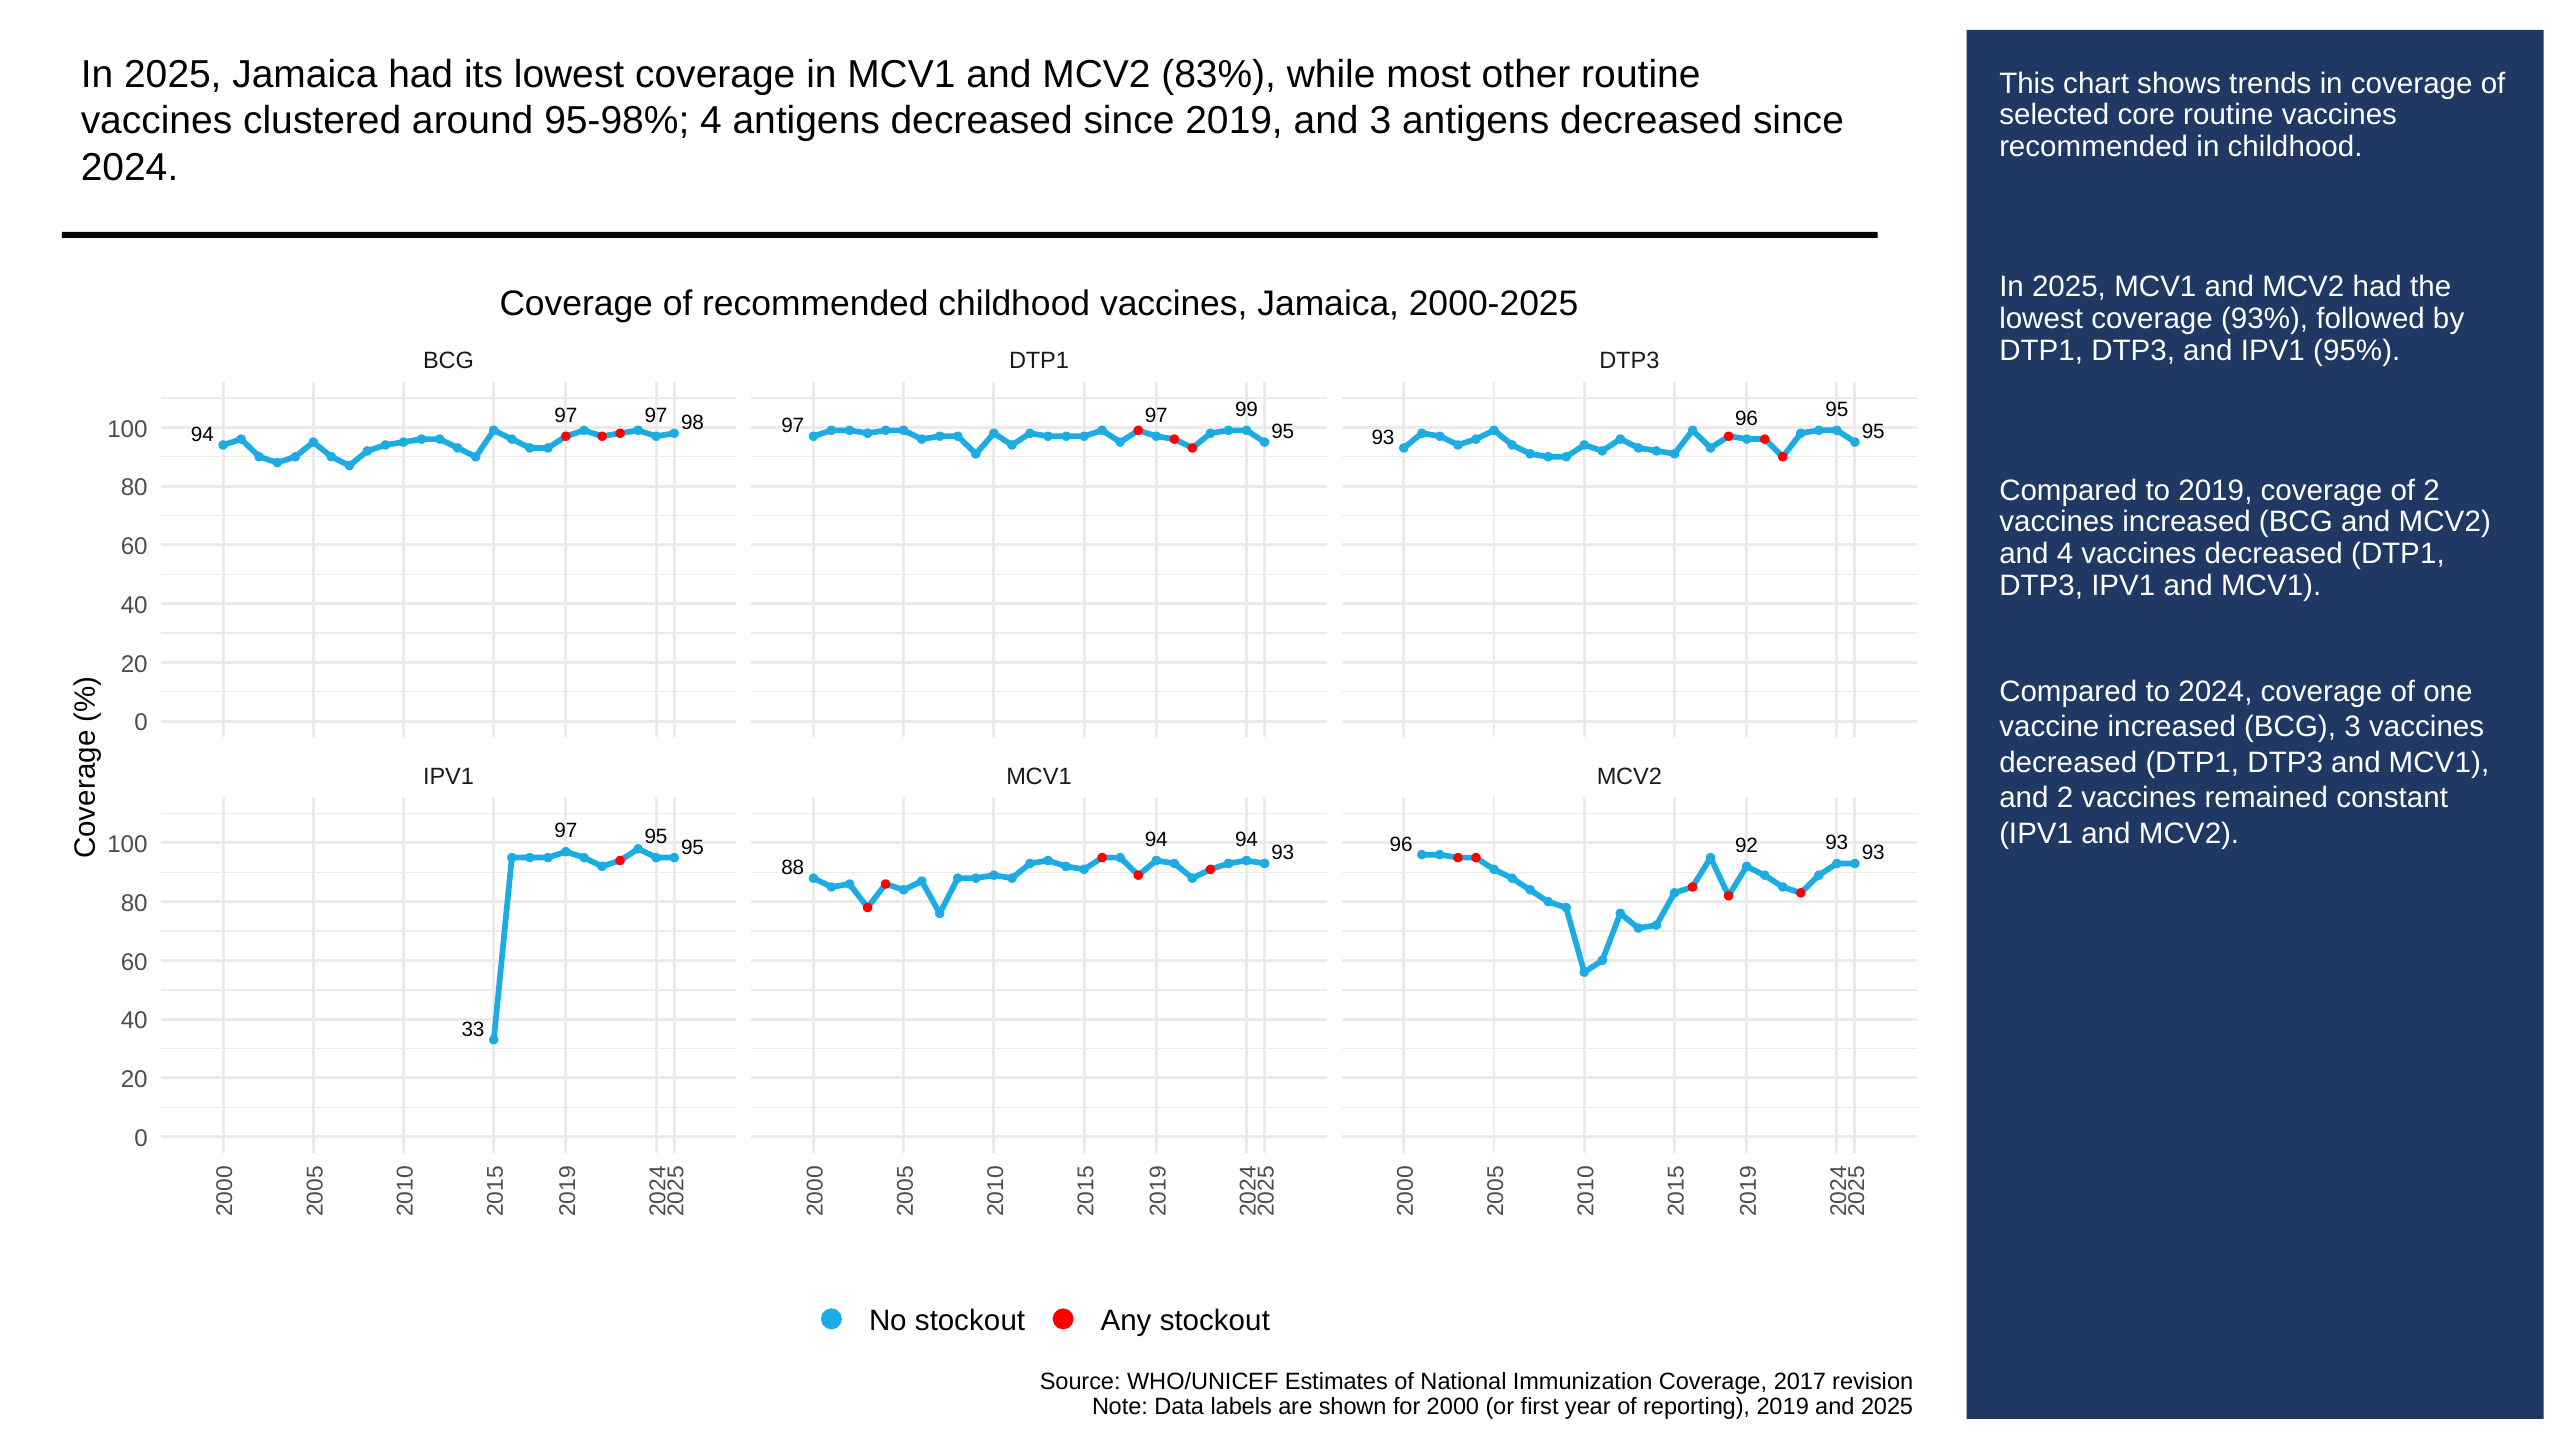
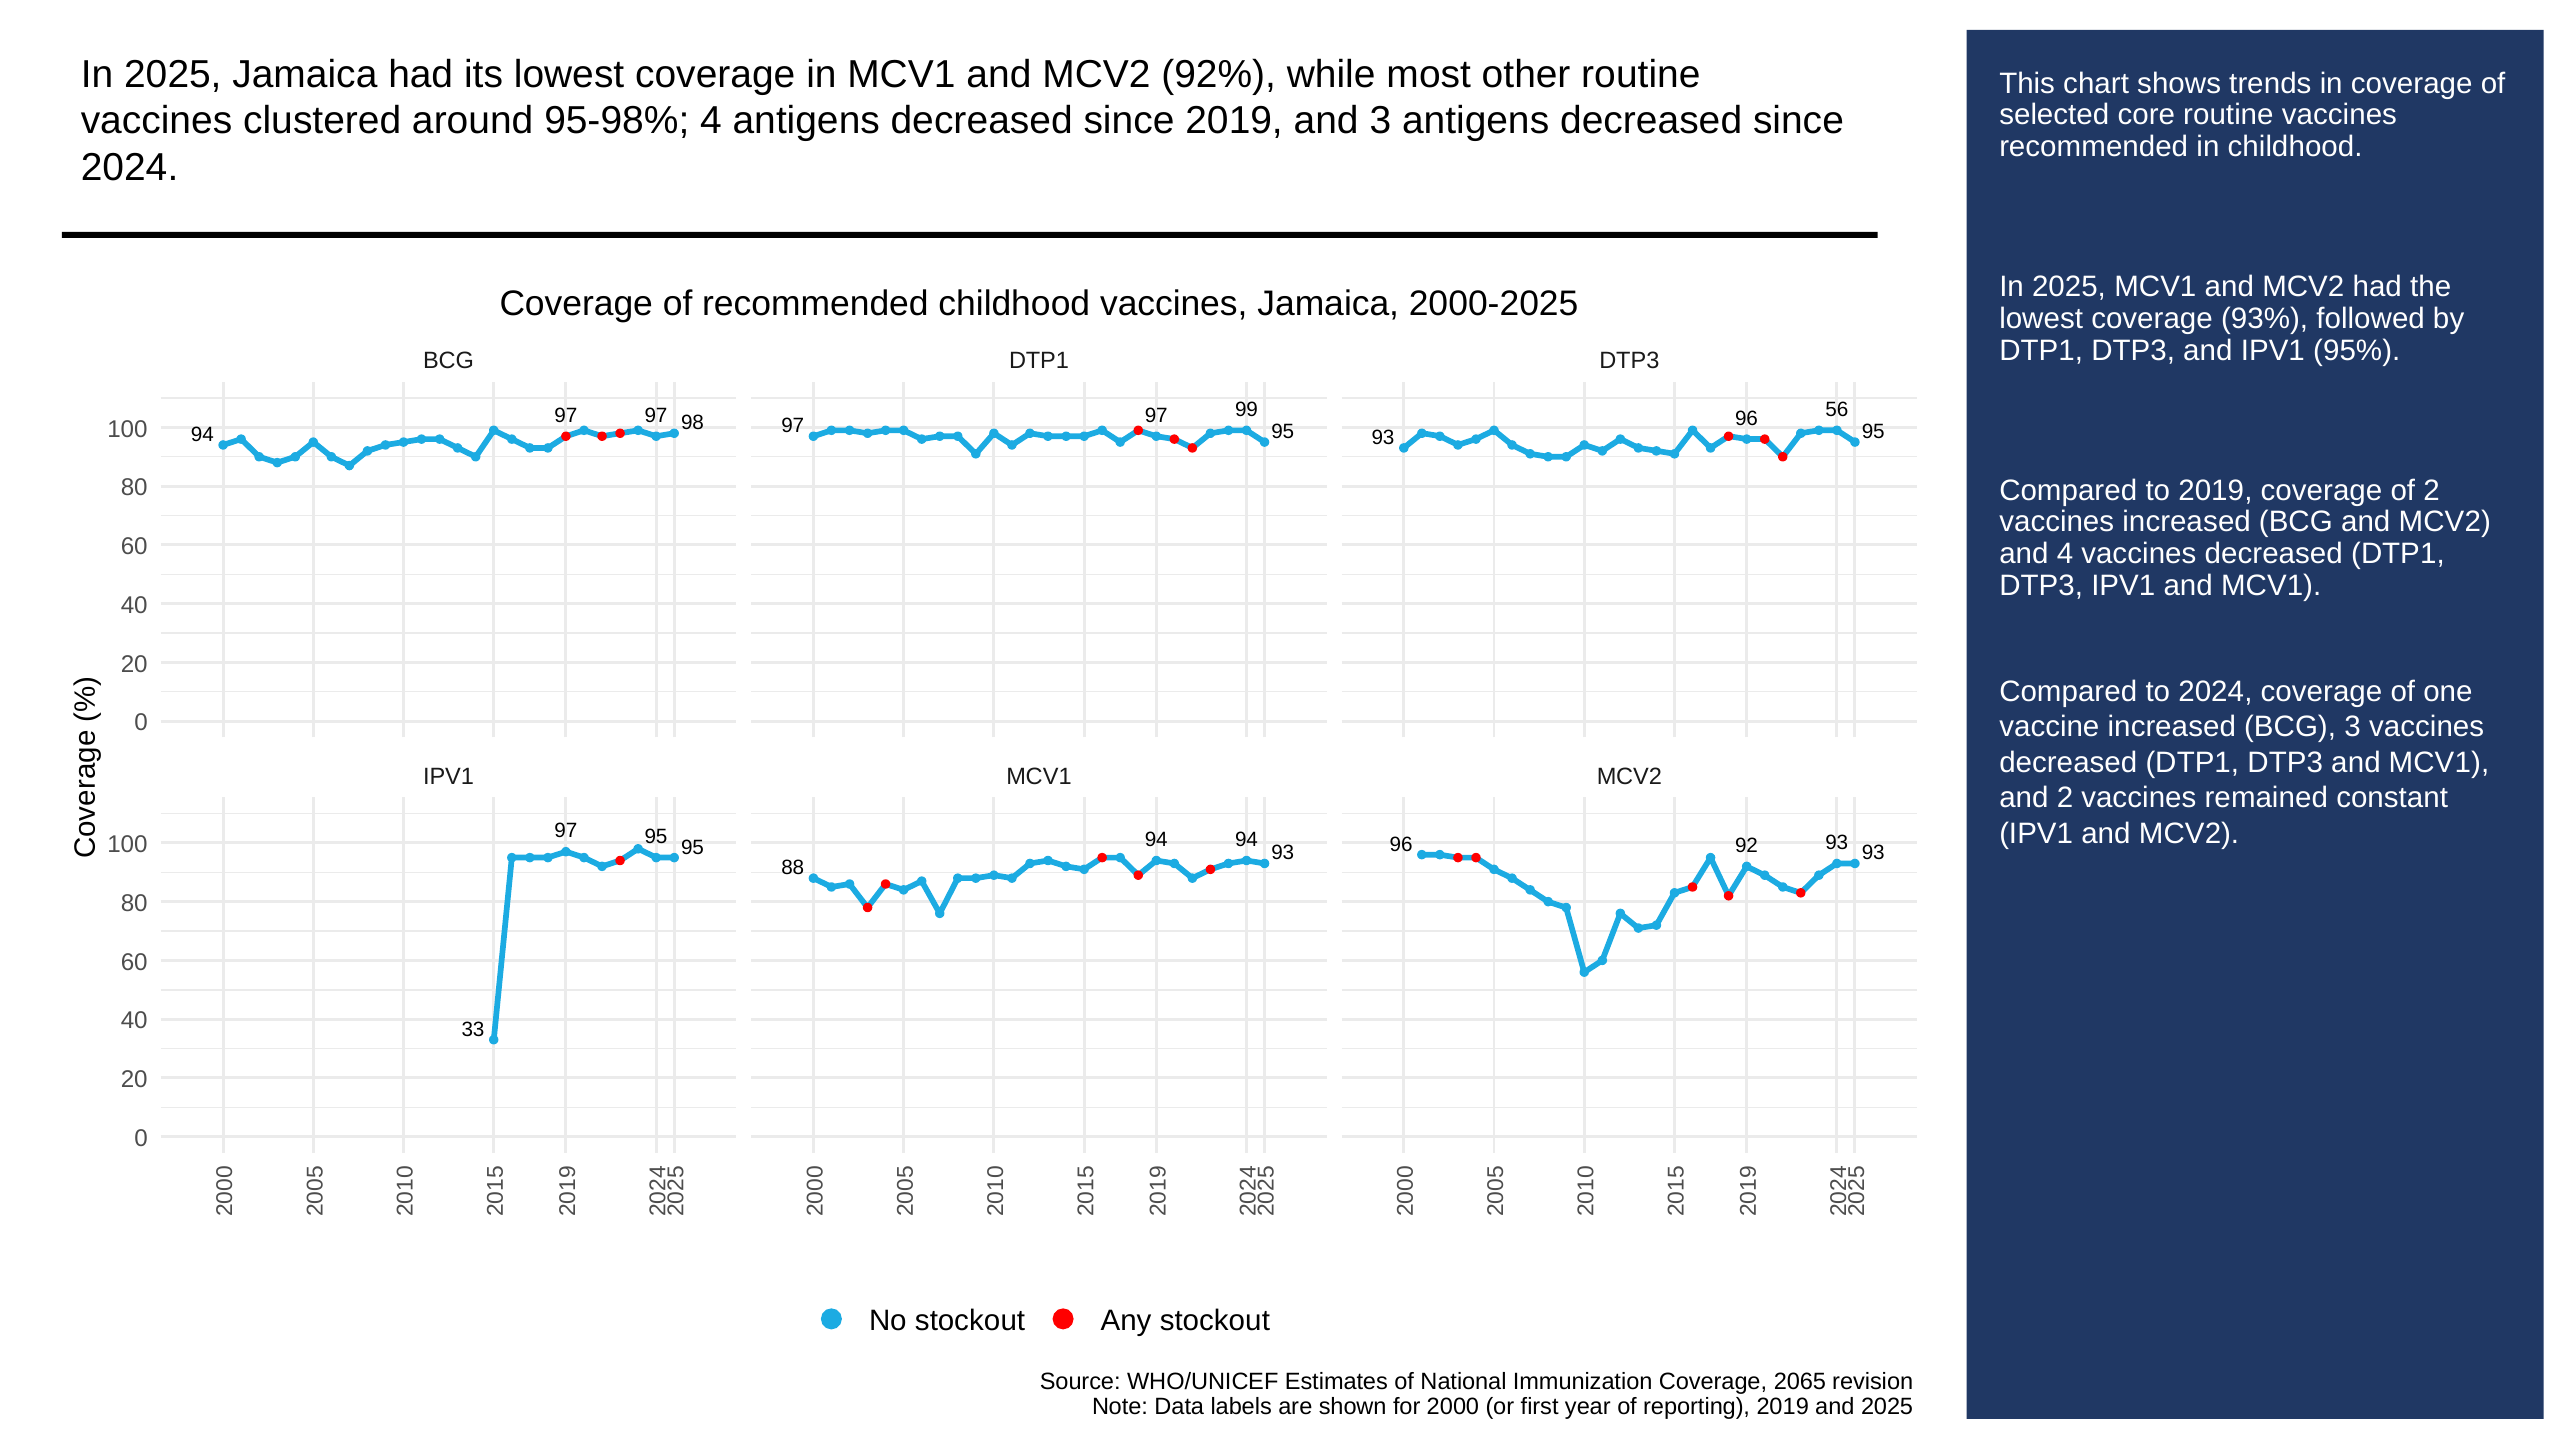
83%: 83% -> 92% (1219, 74)
96 95: 95 -> 56 (1837, 410)
2017: 2017 -> 2065 (1800, 1381)
